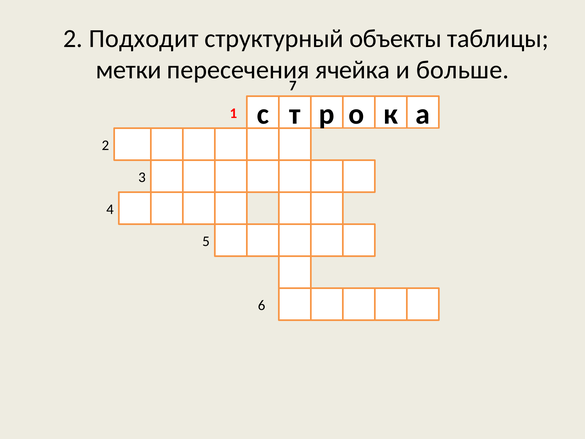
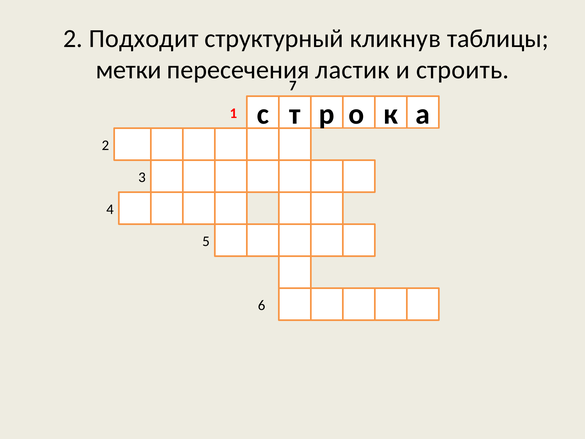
объекты: объекты -> кликнув (395, 39)
ячейка: ячейка -> ластик (352, 70)
больше: больше -> строить (463, 70)
